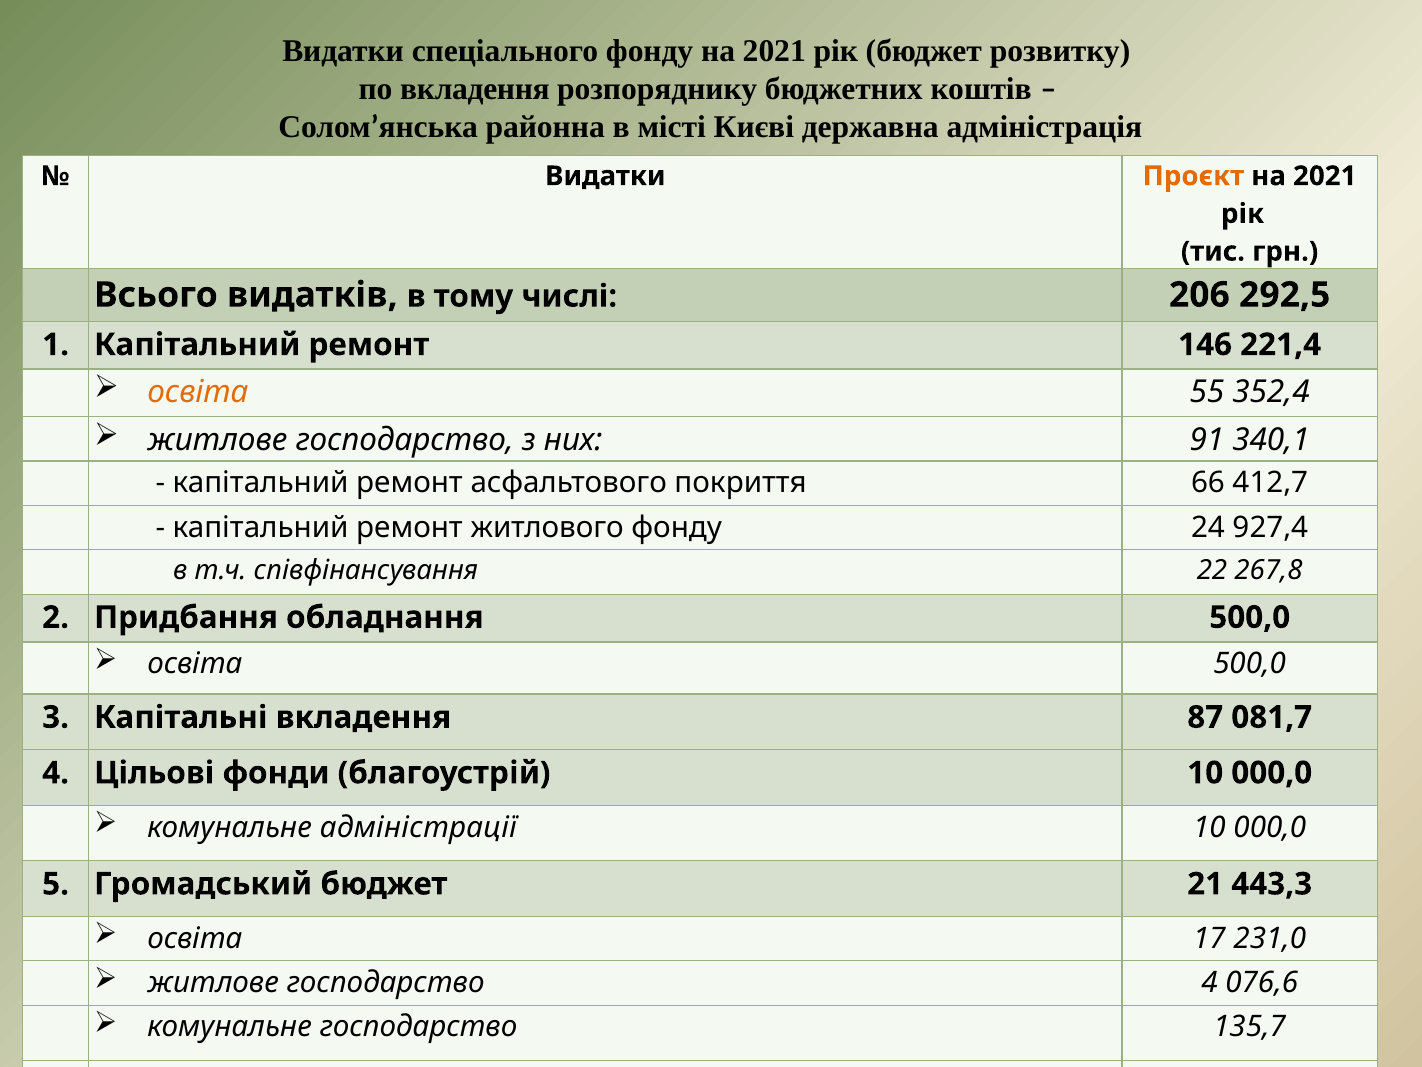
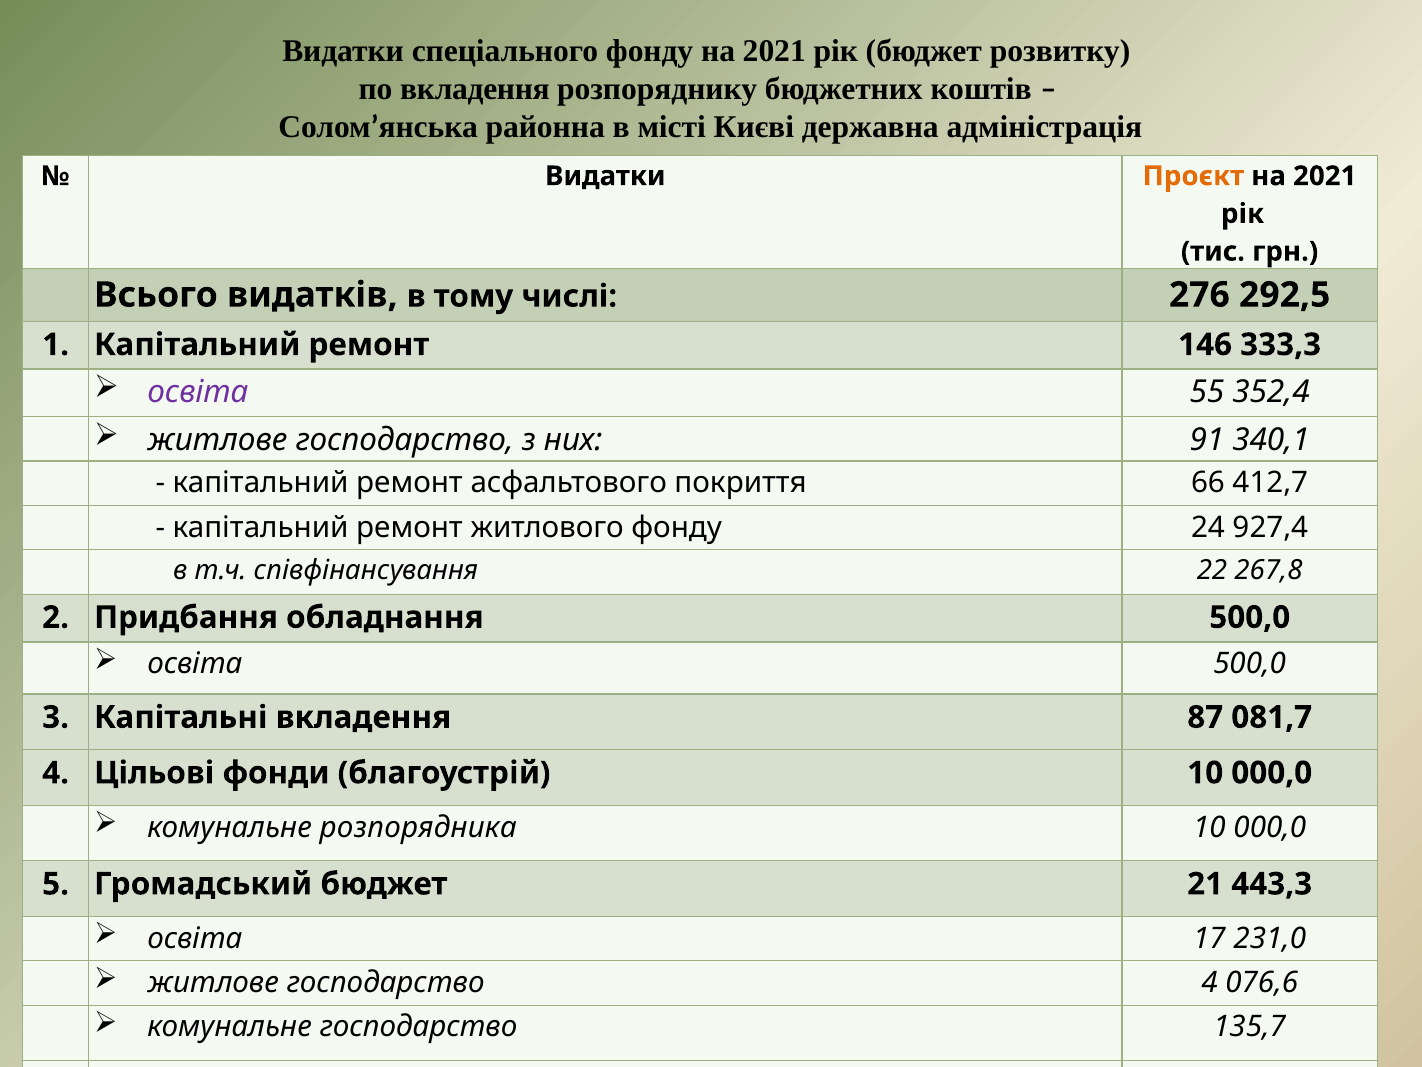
206: 206 -> 276 (1199, 295)
221,4: 221,4 -> 333,3 (1281, 345)
освіта colour: orange -> purple (198, 392)
адміністрації: адміністрації -> розпорядника (418, 827)
